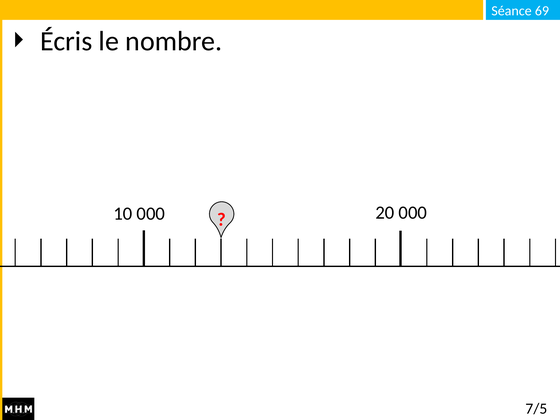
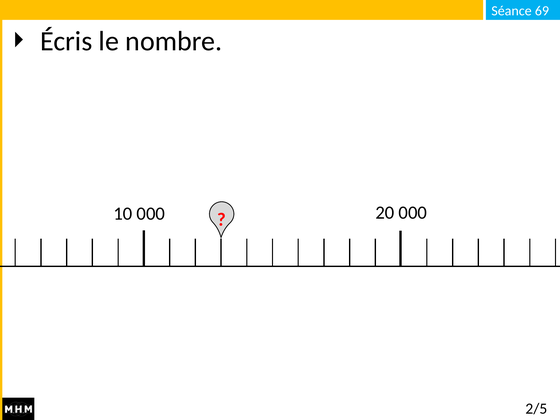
7/5: 7/5 -> 2/5 (536, 409)
